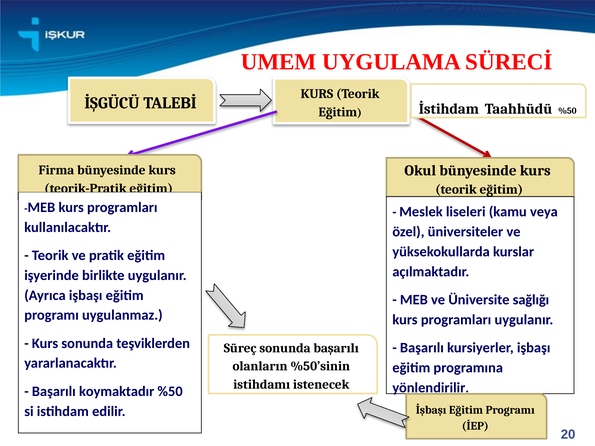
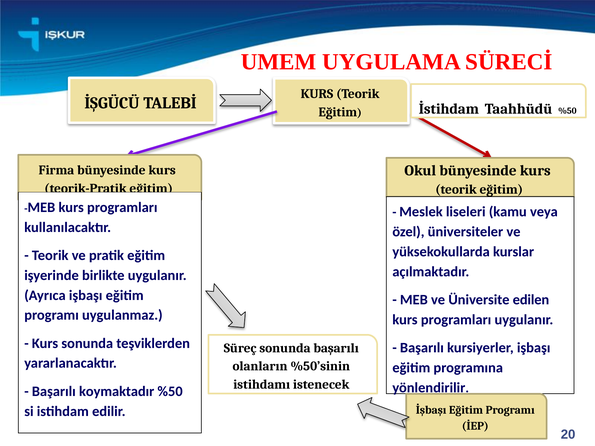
sağlığı: sağlığı -> edilen (531, 300)
